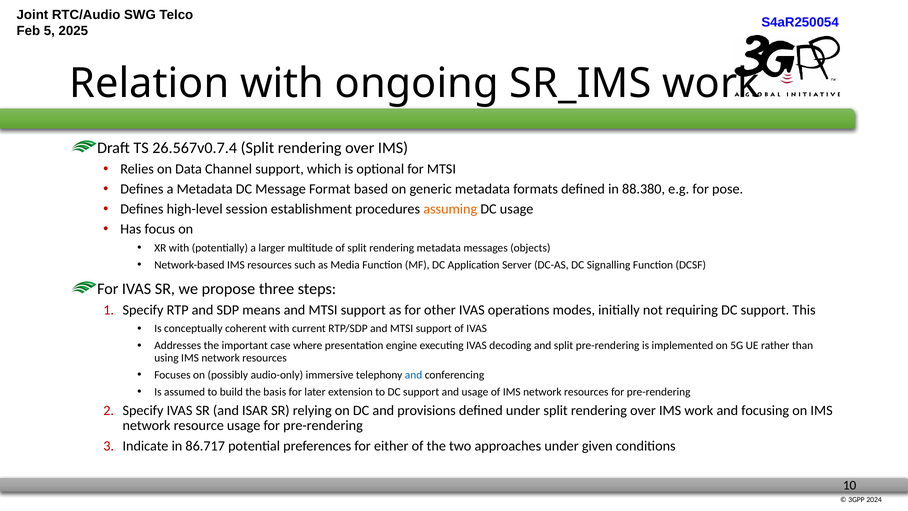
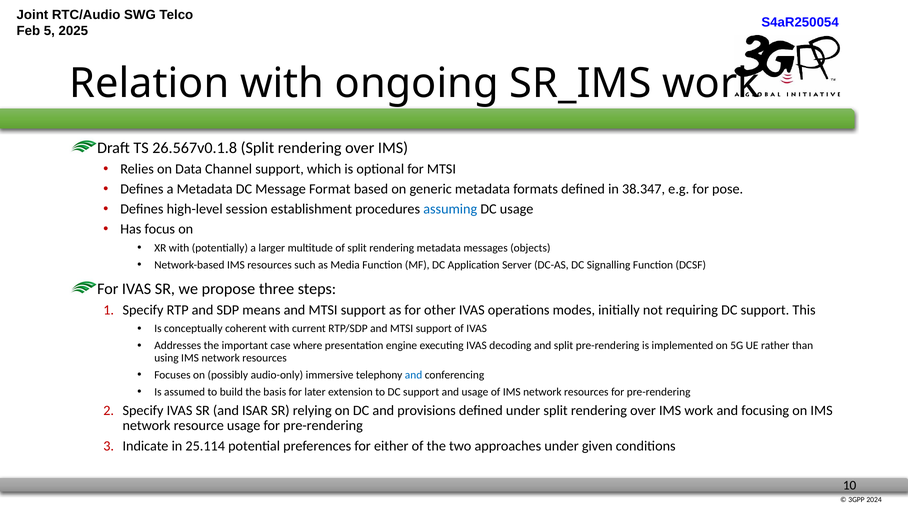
26.567v0.7.4: 26.567v0.7.4 -> 26.567v0.1.8 (195, 148)
88.380: 88.380 -> 38.347 (644, 189)
assuming colour: orange -> blue (450, 209)
86.717: 86.717 -> 25.114 (205, 446)
